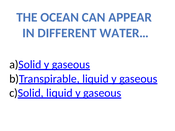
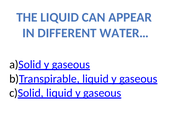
THE OCEAN: OCEAN -> LIQUID (60, 17)
